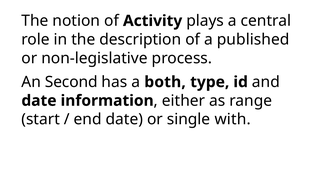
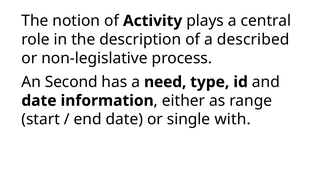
published: published -> described (253, 39)
both: both -> need (165, 82)
